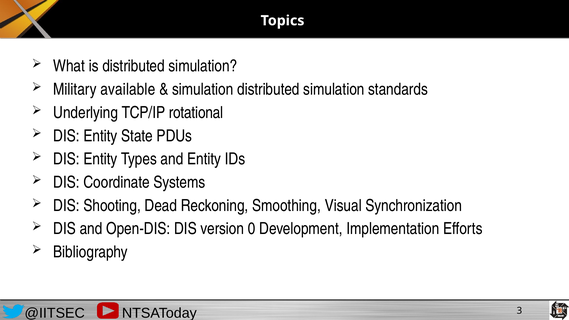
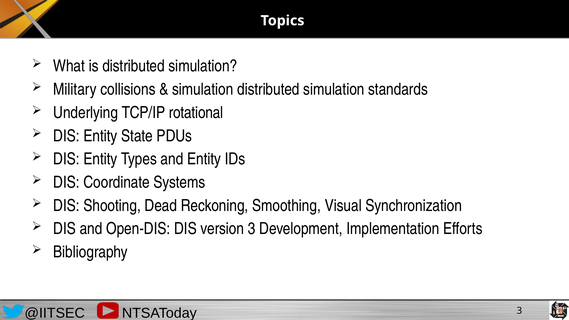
available: available -> collisions (128, 89)
version 0: 0 -> 3 (252, 229)
